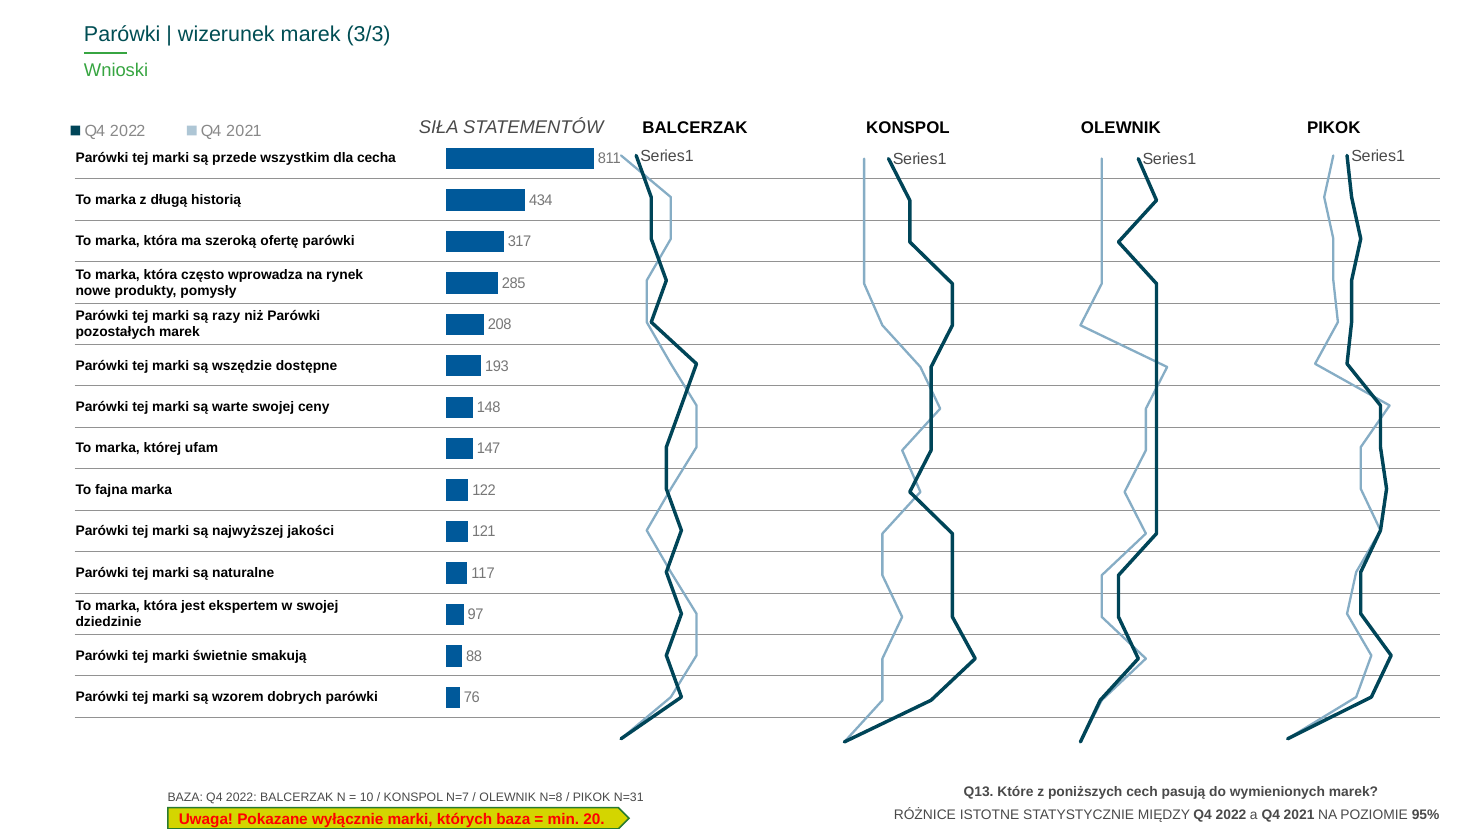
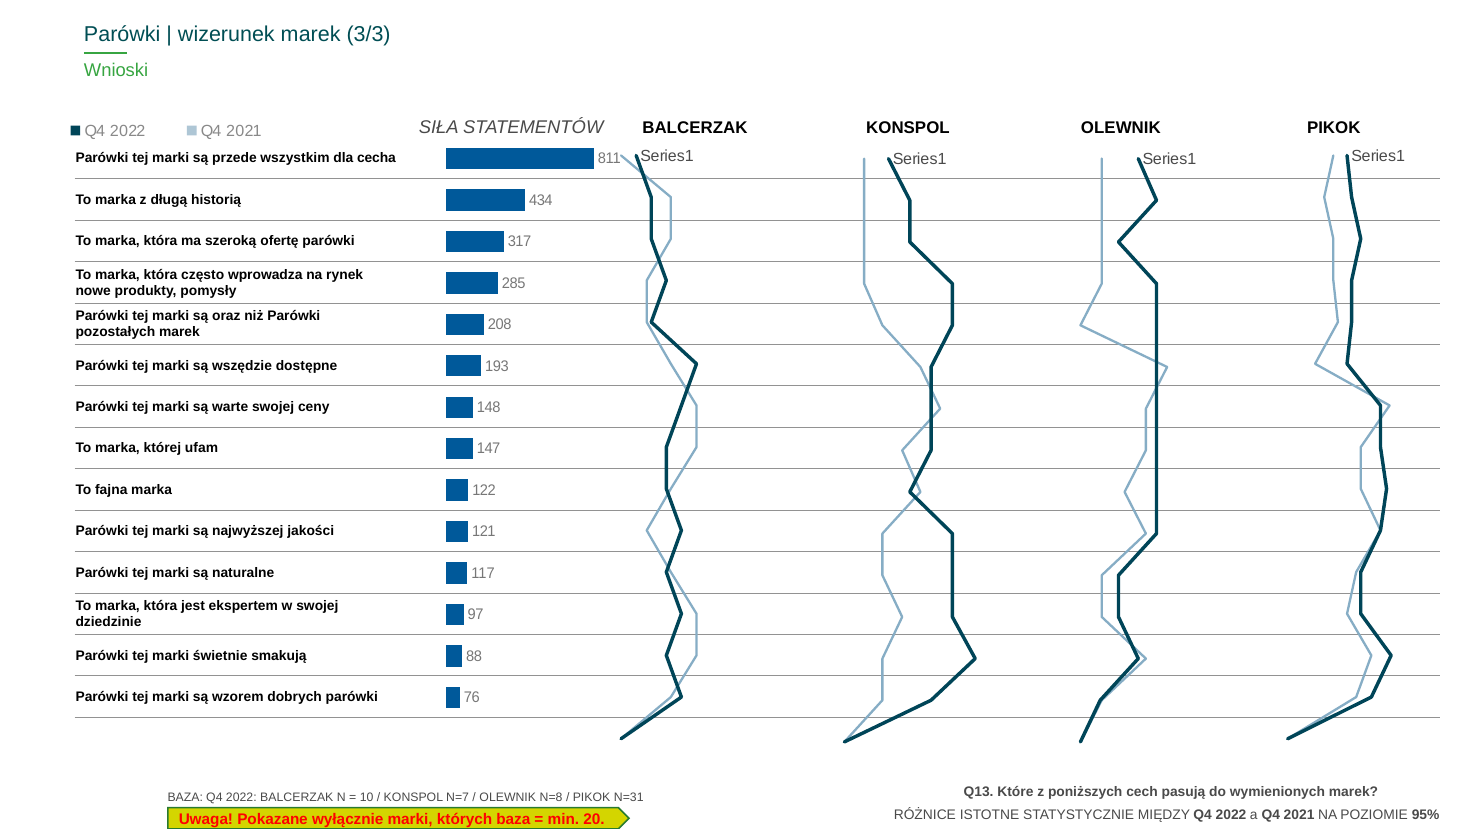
razy: razy -> oraz (226, 316)
